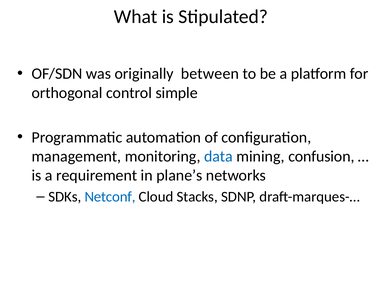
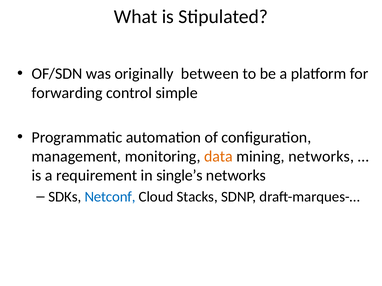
orthogonal: orthogonal -> forwarding (67, 93)
data colour: blue -> orange (218, 157)
mining confusion: confusion -> networks (321, 157)
plane’s: plane’s -> single’s (179, 176)
